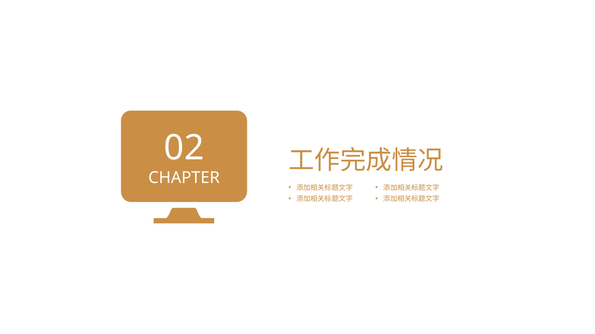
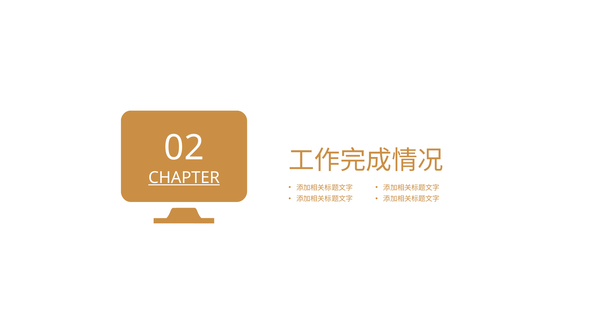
CHAPTER underline: none -> present (184, 178)
